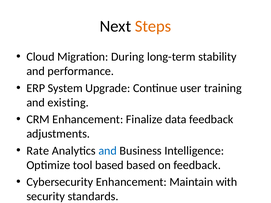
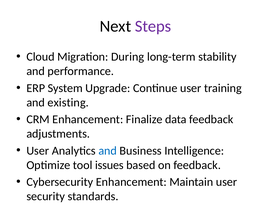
Steps colour: orange -> purple (153, 26)
Rate: Rate -> User (38, 151)
tool based: based -> issues (109, 165)
Maintain with: with -> user (227, 182)
